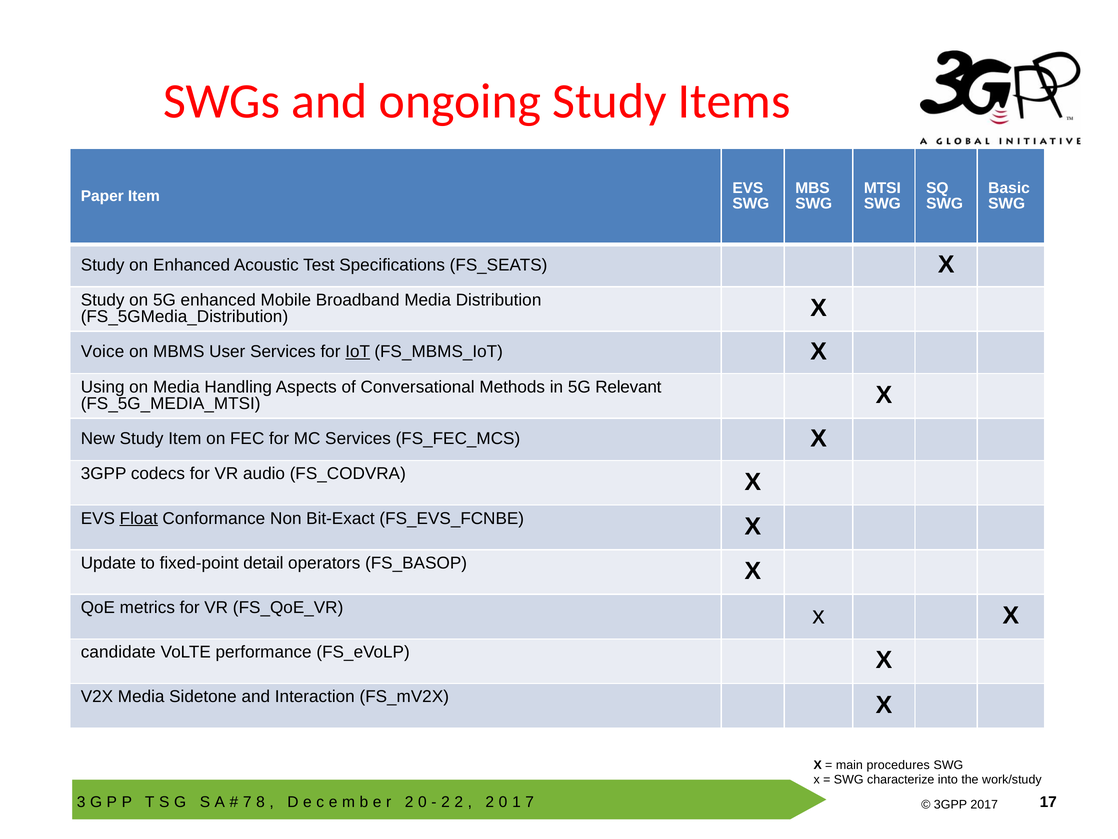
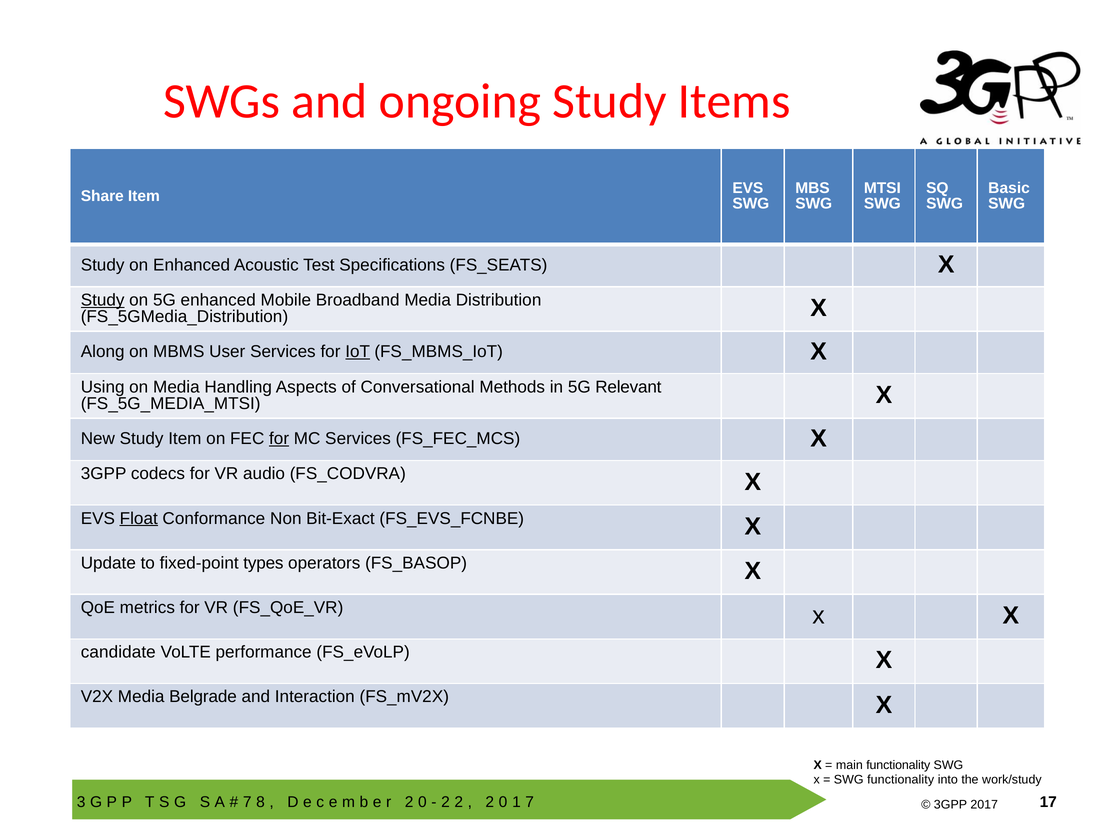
Paper: Paper -> Share (102, 196)
Study underline: none -> present (103, 300)
Voice: Voice -> Along (103, 352)
for underline: none -> present (279, 438)
detail: detail -> types (263, 563)
Sidetone: Sidetone -> Belgrade (203, 696)
main procedures: procedures -> functionality (898, 765)
SWG characterize: characterize -> functionality (901, 779)
